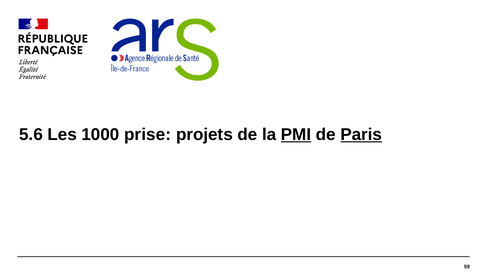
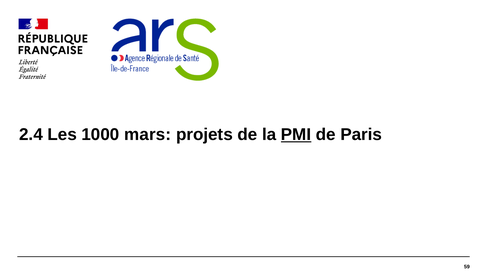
5.6: 5.6 -> 2.4 (31, 134)
prise: prise -> mars (148, 134)
Paris underline: present -> none (361, 134)
